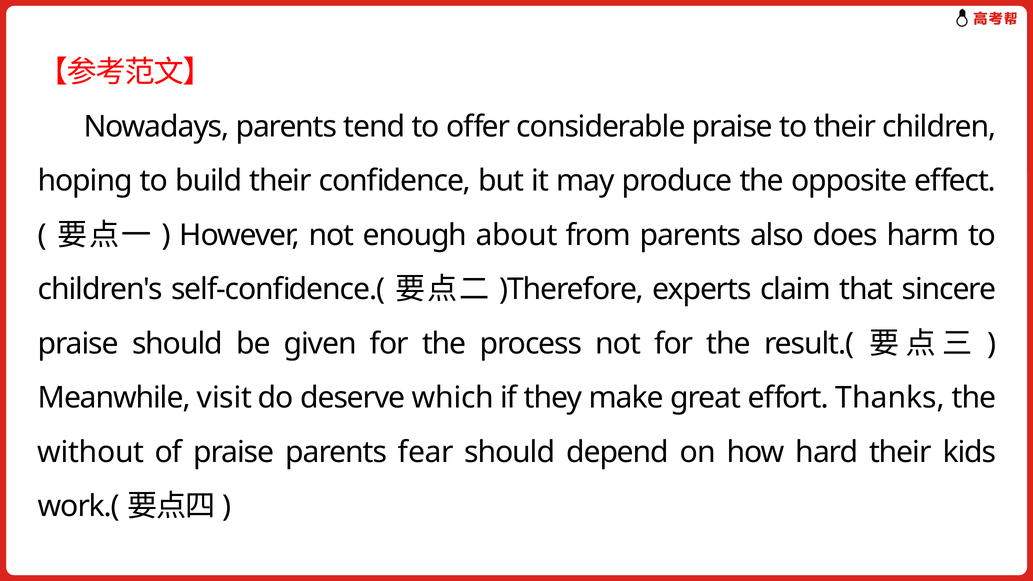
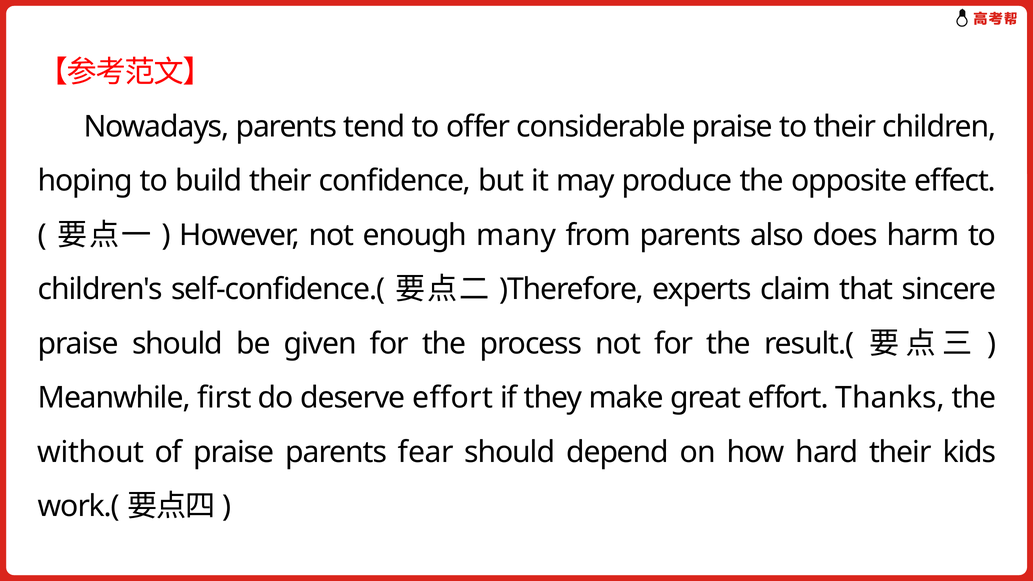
about: about -> many (516, 235)
visit: visit -> first (224, 398)
deserve which: which -> effort (453, 398)
